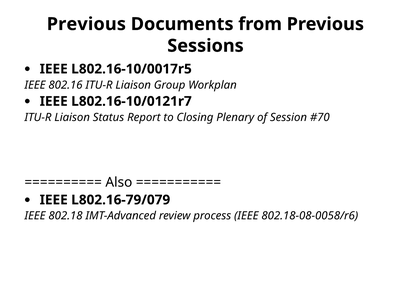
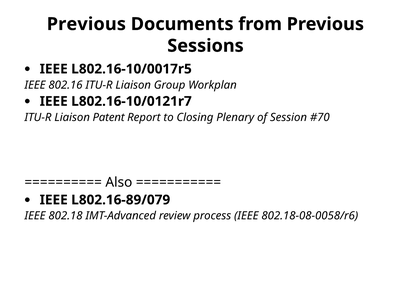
Status: Status -> Patent (109, 117)
L802.16-79/079: L802.16-79/079 -> L802.16-89/079 (121, 200)
